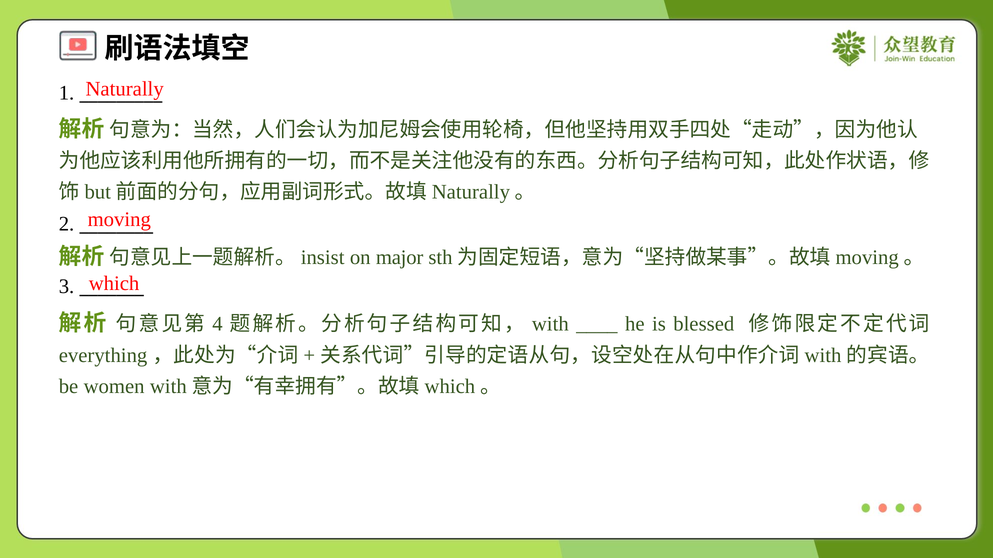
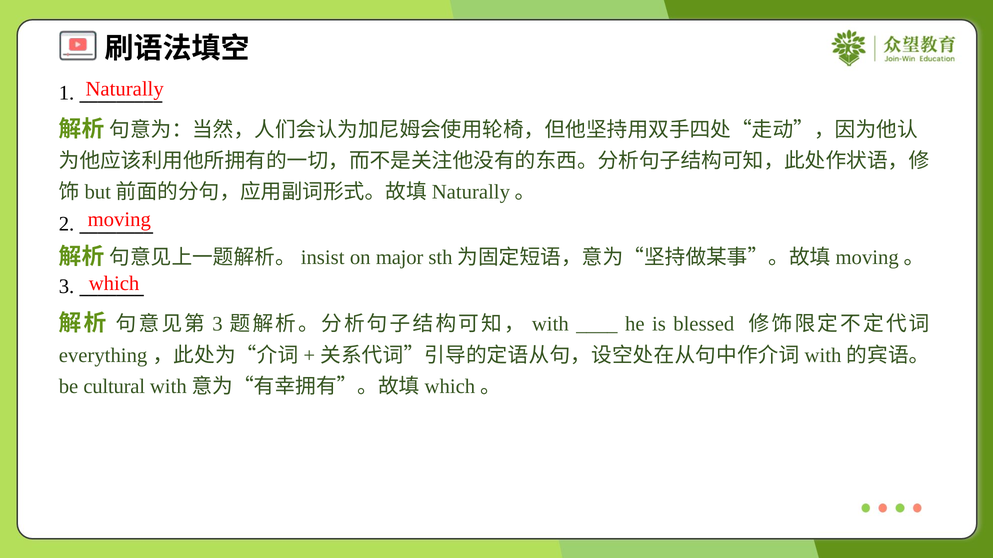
4: 4 -> 3 (217, 324)
women: women -> cultural (114, 387)
